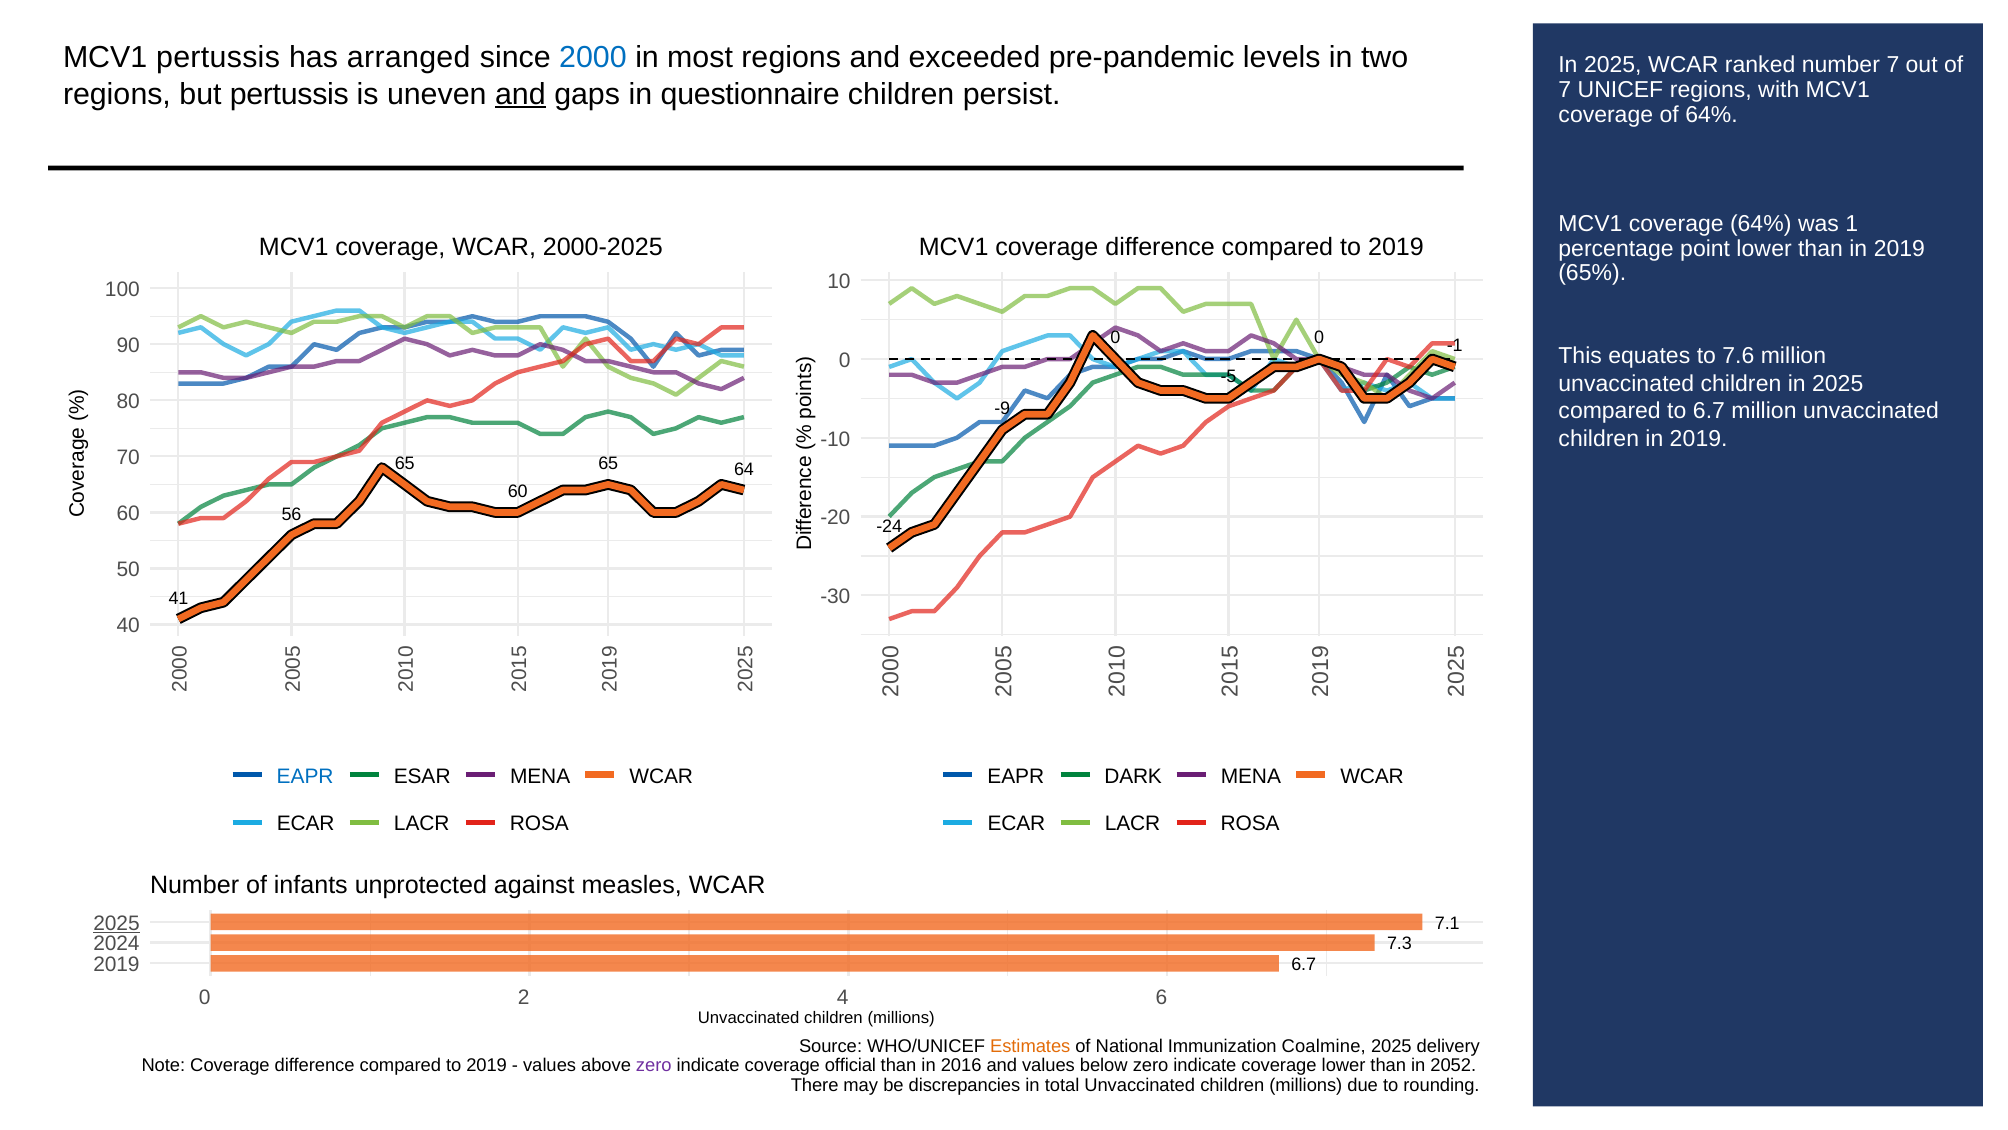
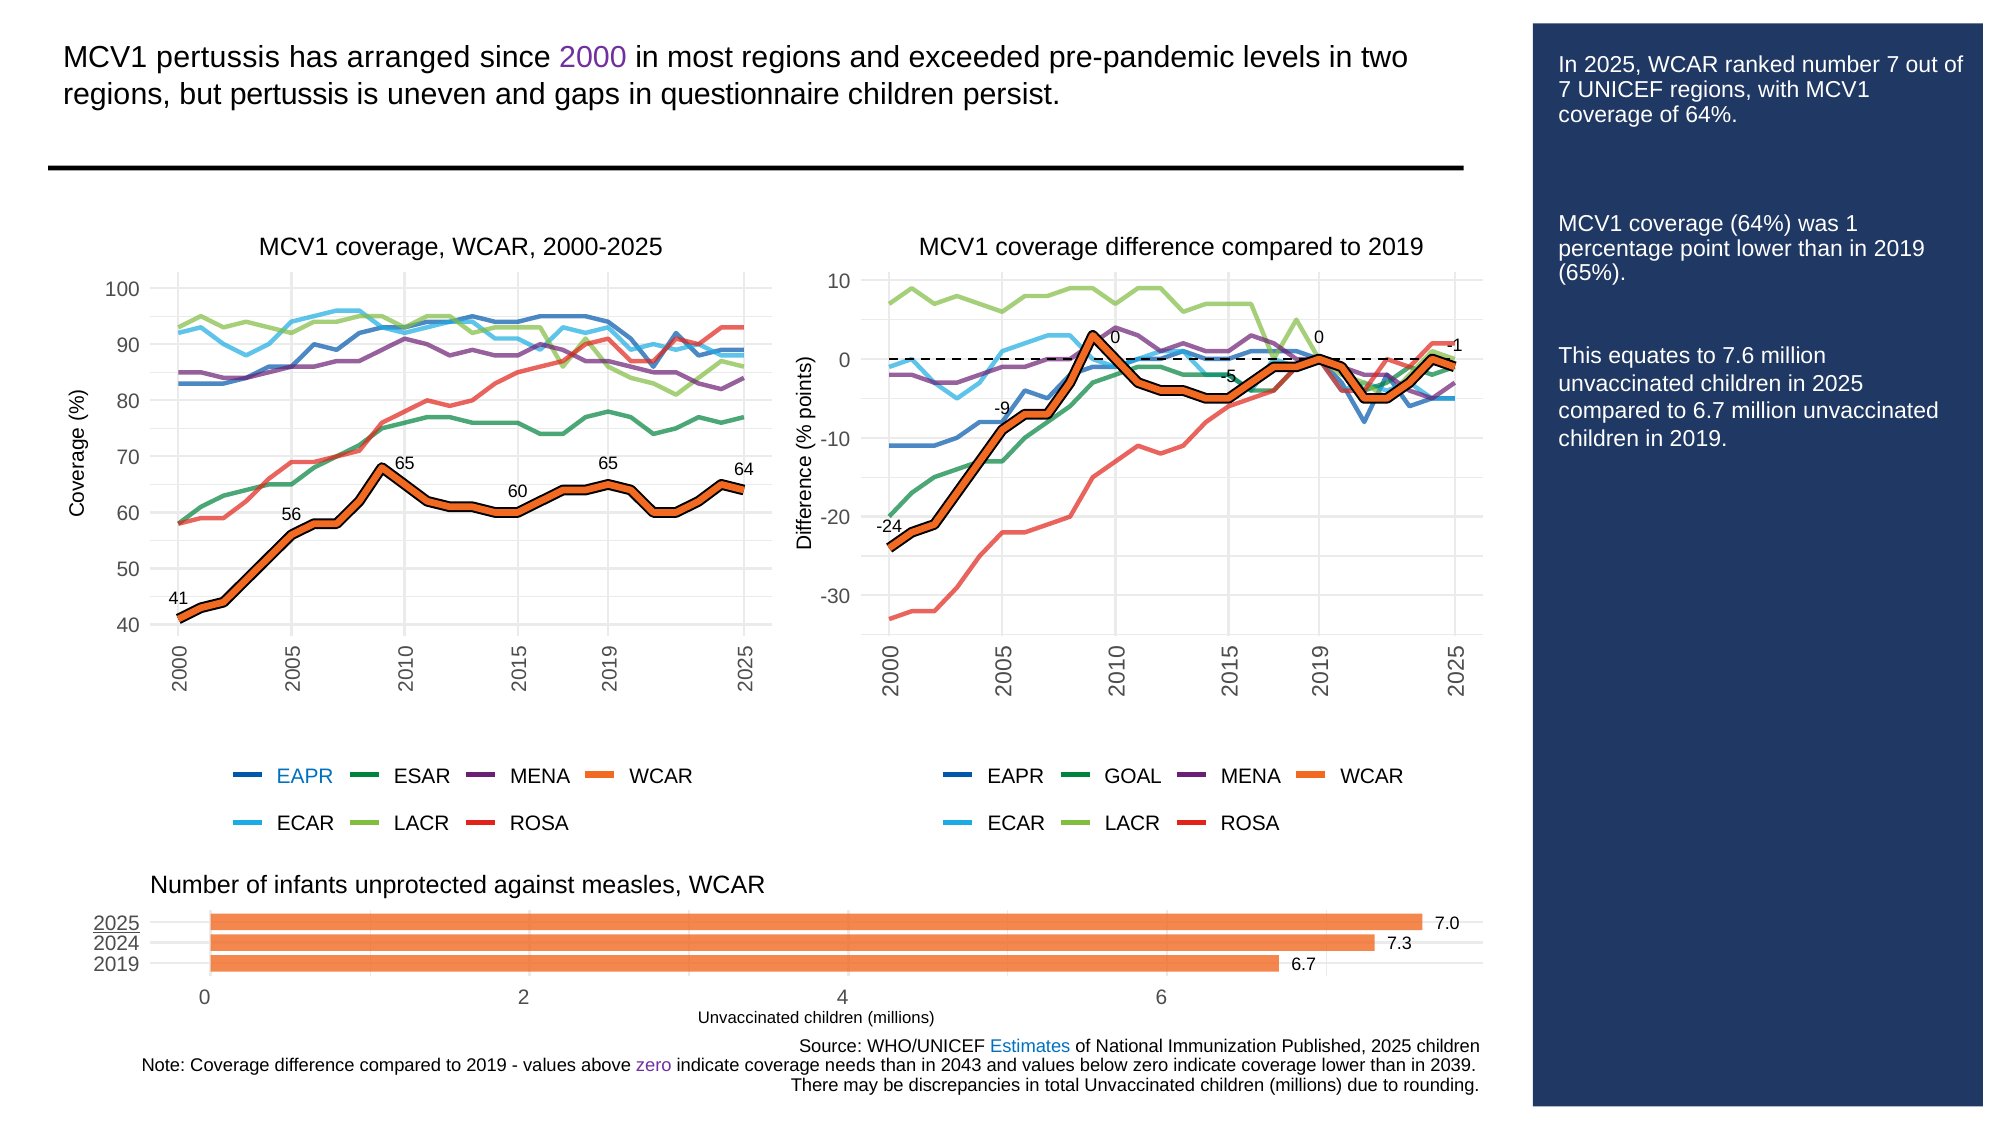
2000 colour: blue -> purple (593, 58)
and underline: present -> none (520, 94)
DARK: DARK -> GOAL (1133, 776)
7.1: 7.1 -> 7.0 (1447, 923)
Estimates colour: orange -> blue (1030, 1046)
Coalmine: Coalmine -> Published (1324, 1046)
2025 delivery: delivery -> children (1448, 1046)
official: official -> needs (850, 1065)
2016: 2016 -> 2043 (961, 1065)
2052: 2052 -> 2039 (1453, 1065)
